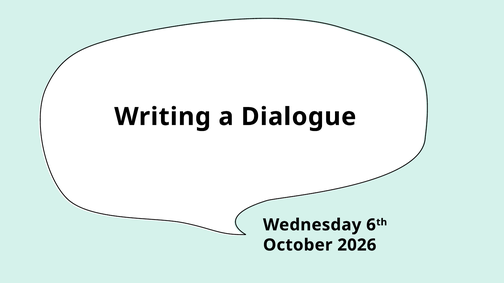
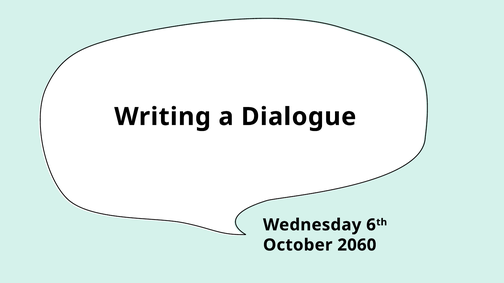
2026: 2026 -> 2060 (357, 245)
